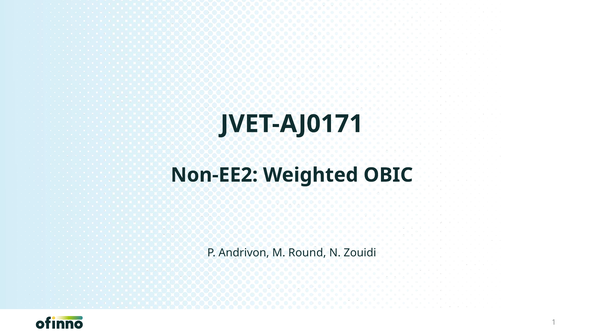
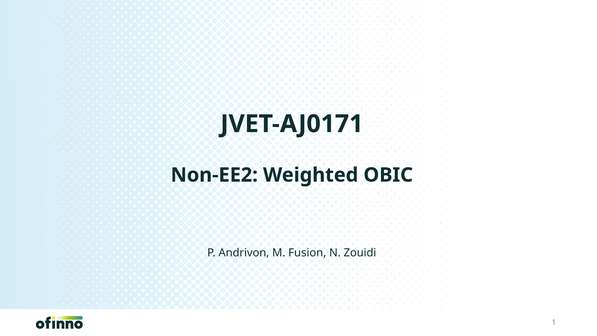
Round: Round -> Fusion (307, 253)
